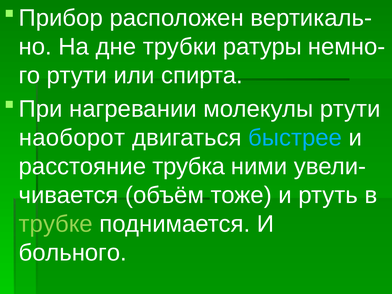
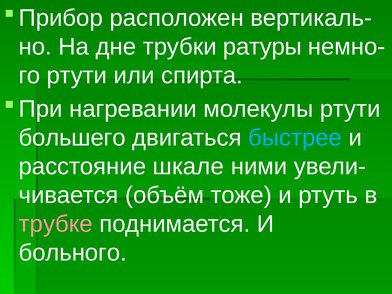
наоборот: наоборот -> большего (72, 138)
трубка: трубка -> шкале (188, 166)
трубке colour: light green -> pink (56, 224)
